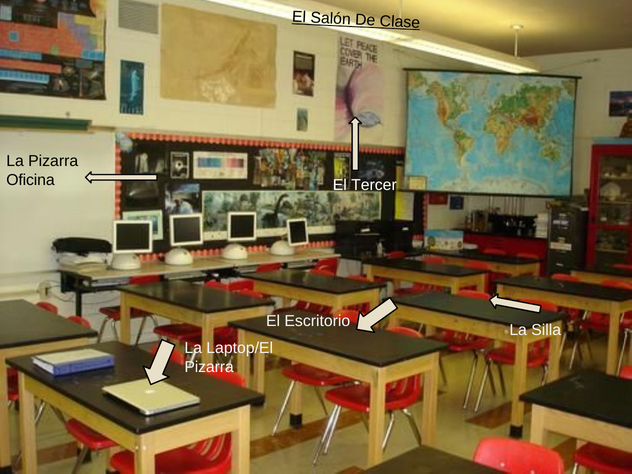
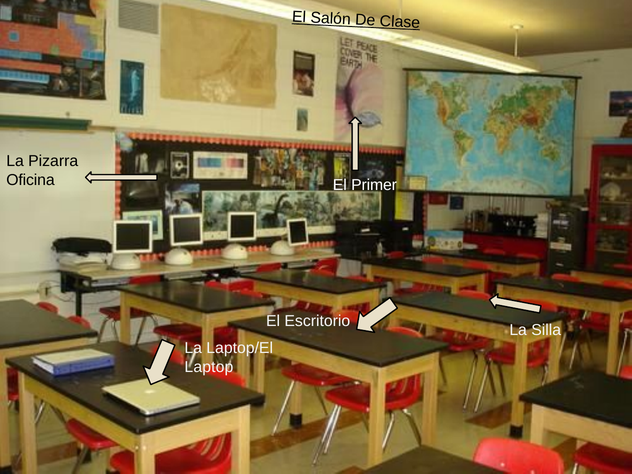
Tercer: Tercer -> Primer (374, 185)
Pizarra: Pizarra -> Laptop (209, 367)
